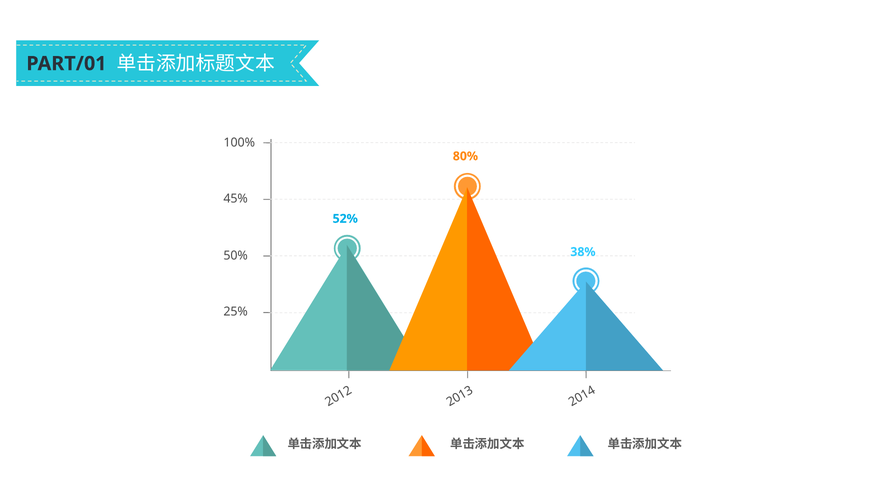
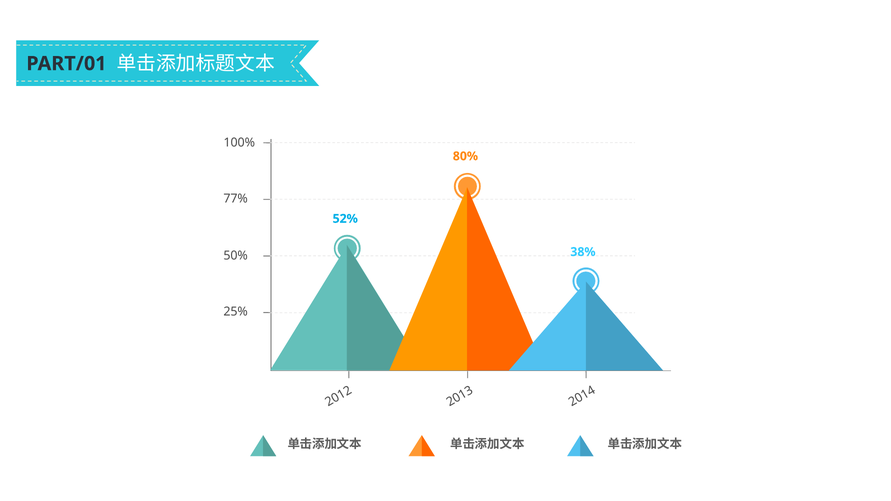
45%: 45% -> 77% (236, 199)
